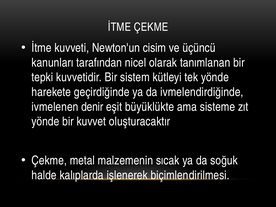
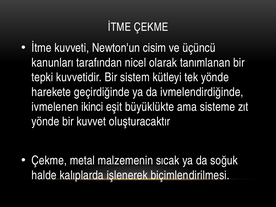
denir: denir -> ikinci (92, 107)
